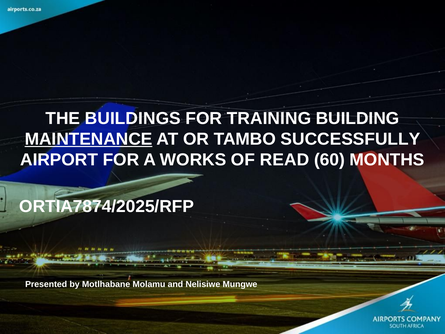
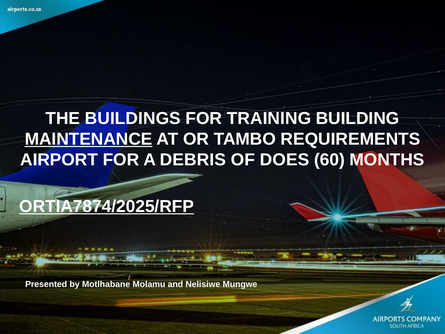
SUCCESSFULLY: SUCCESSFULLY -> REQUIREMENTS (350, 139)
WORKS: WORKS -> DEBRIS (193, 160)
READ: READ -> DOES (285, 160)
ORTIA7874/2025/RFP underline: none -> present (107, 206)
